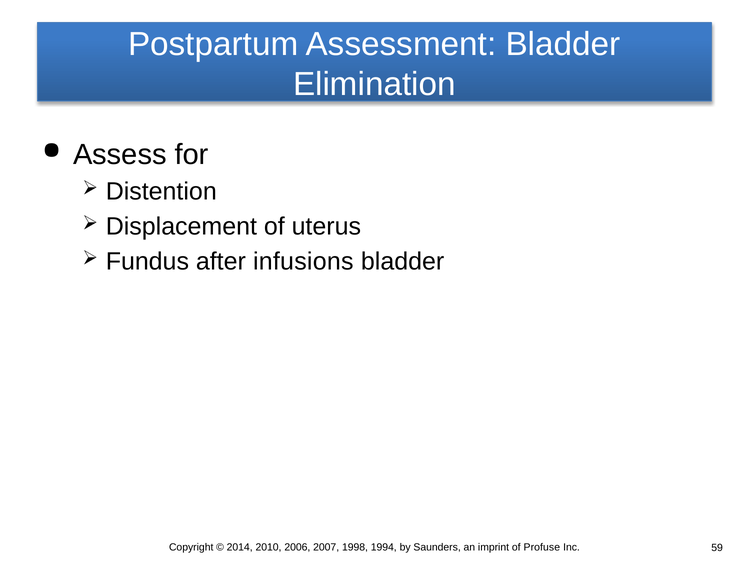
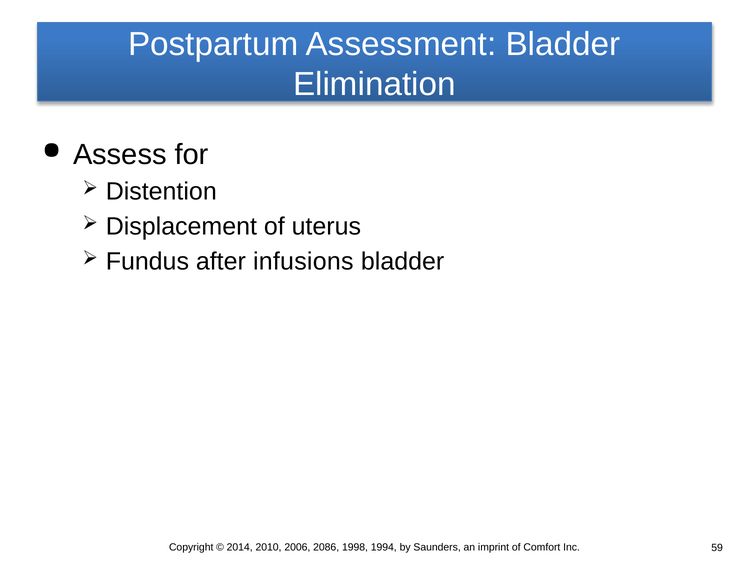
2007: 2007 -> 2086 (326, 547)
Profuse: Profuse -> Comfort (542, 547)
